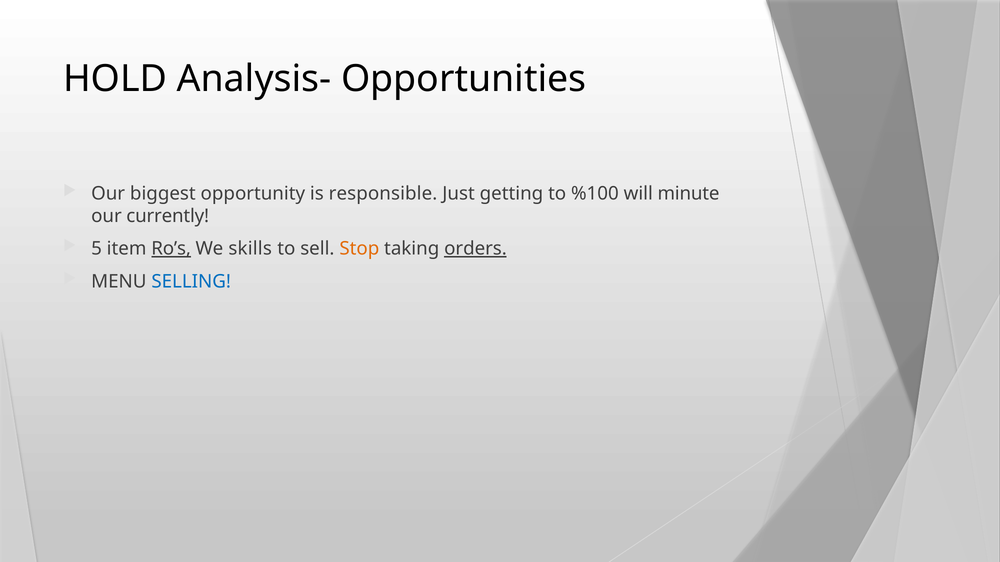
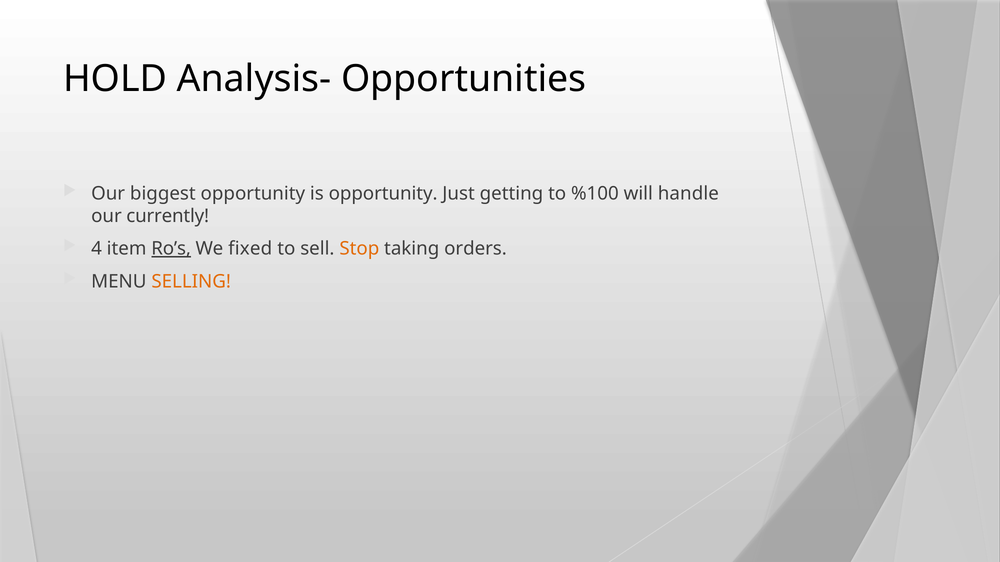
is responsible: responsible -> opportunity (383, 194)
minute: minute -> handle (688, 194)
5: 5 -> 4 (97, 249)
skills: skills -> fixed (250, 249)
orders underline: present -> none (475, 249)
SELLING colour: blue -> orange (191, 282)
